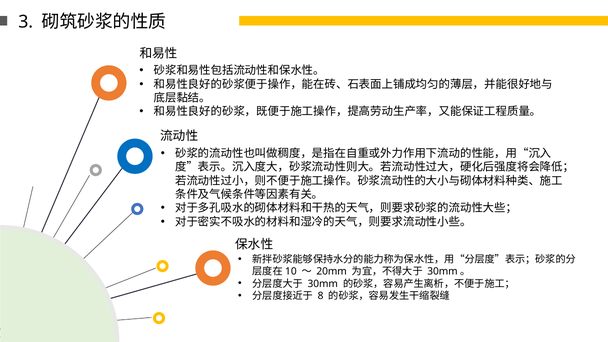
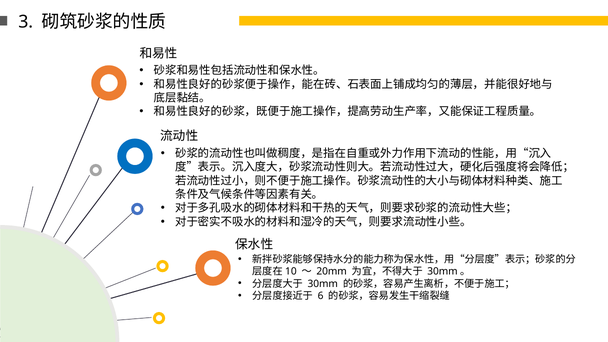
8: 8 -> 6 (321, 296)
